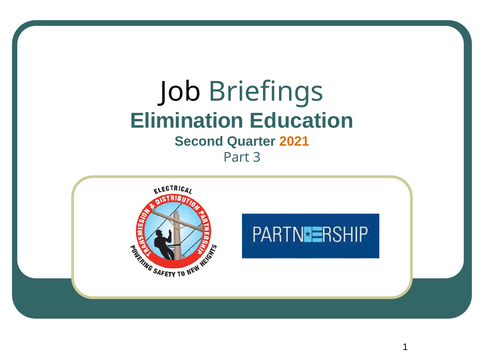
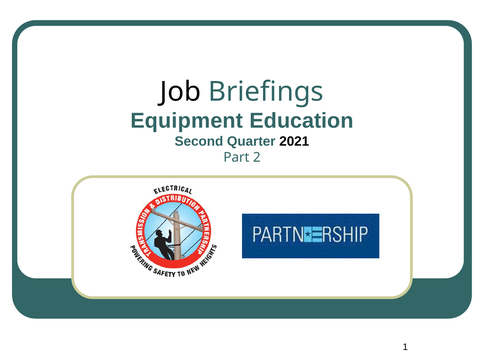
Elimination: Elimination -> Equipment (187, 121)
2021 colour: orange -> black (294, 141)
3: 3 -> 2 (257, 157)
